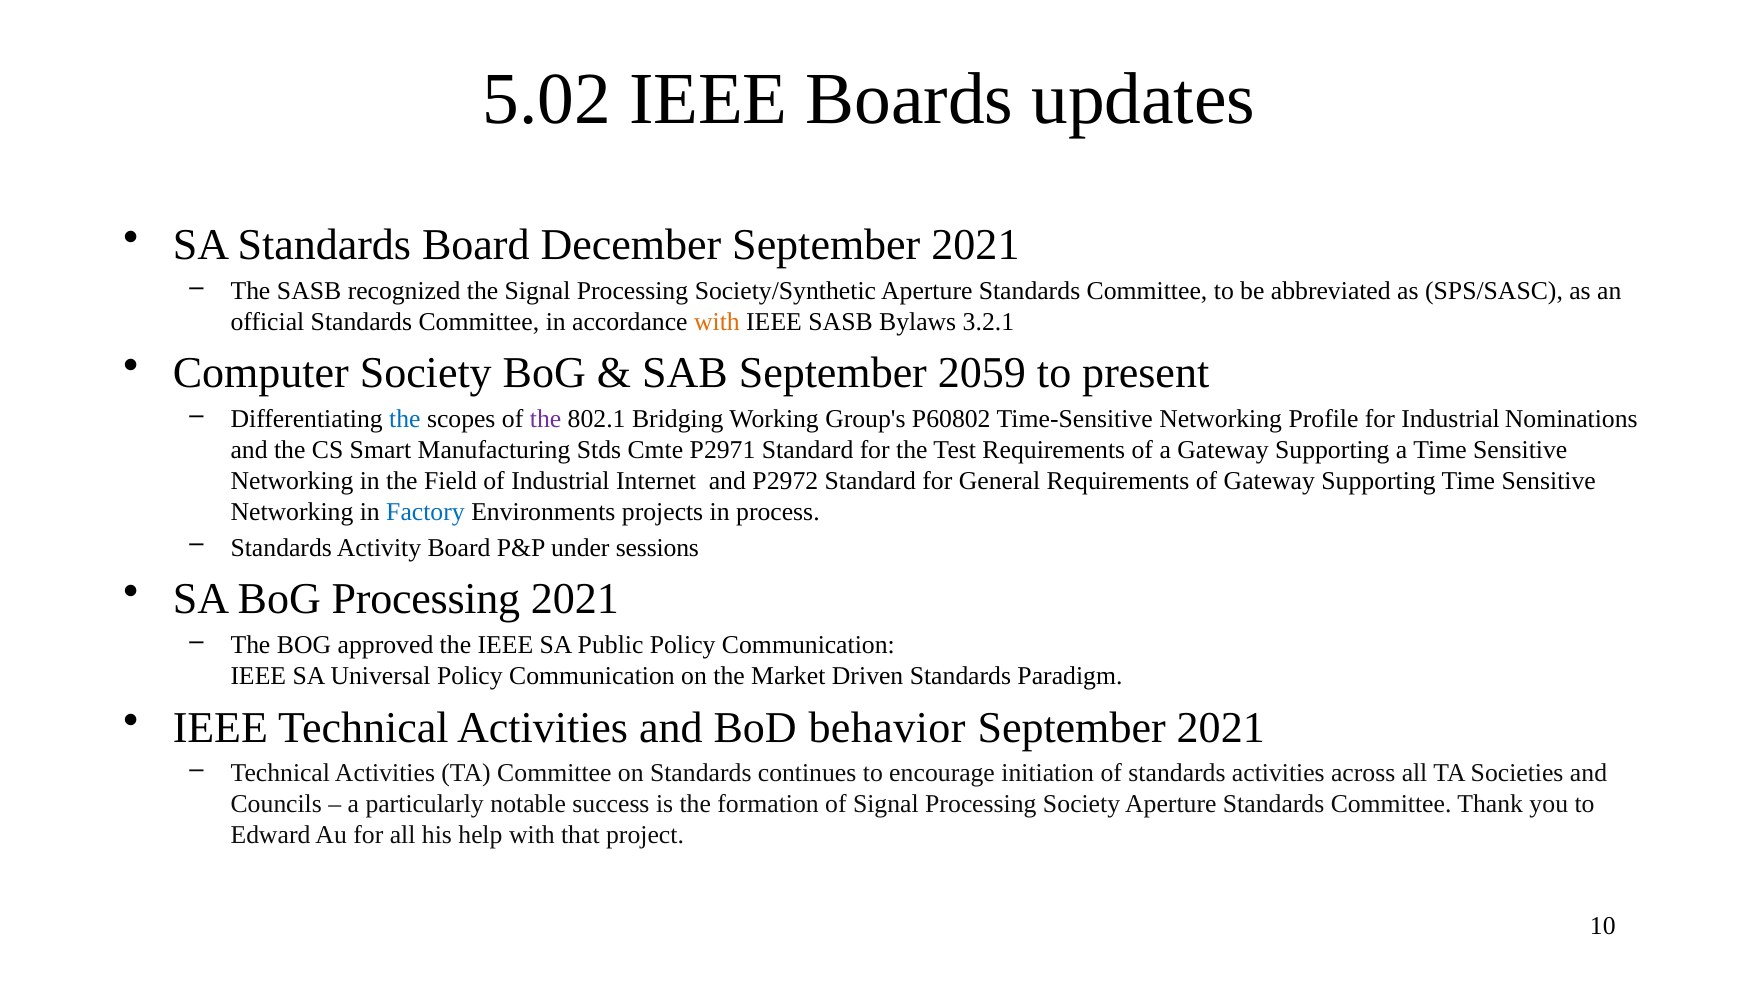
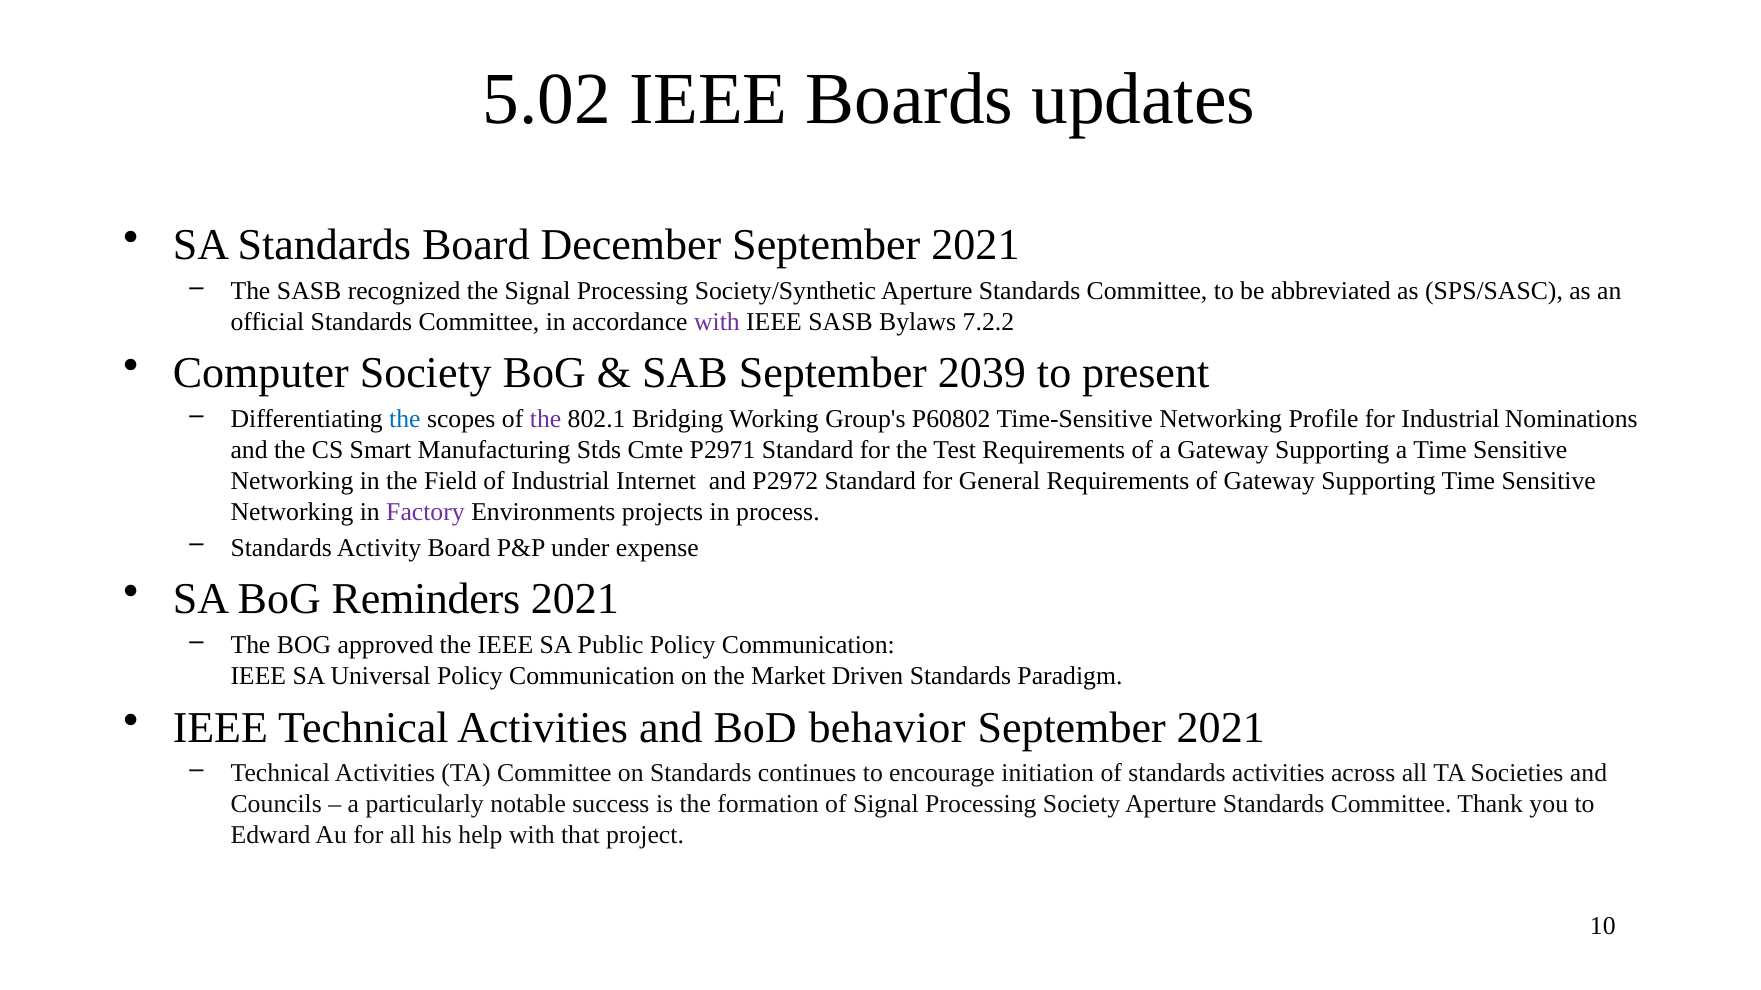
with colour: orange -> purple (717, 322)
3.2.1: 3.2.1 -> 7.2.2 (988, 322)
2059: 2059 -> 2039 (982, 374)
Factory colour: blue -> purple (425, 512)
sessions: sessions -> expense (657, 548)
BoG Processing: Processing -> Reminders (426, 600)
